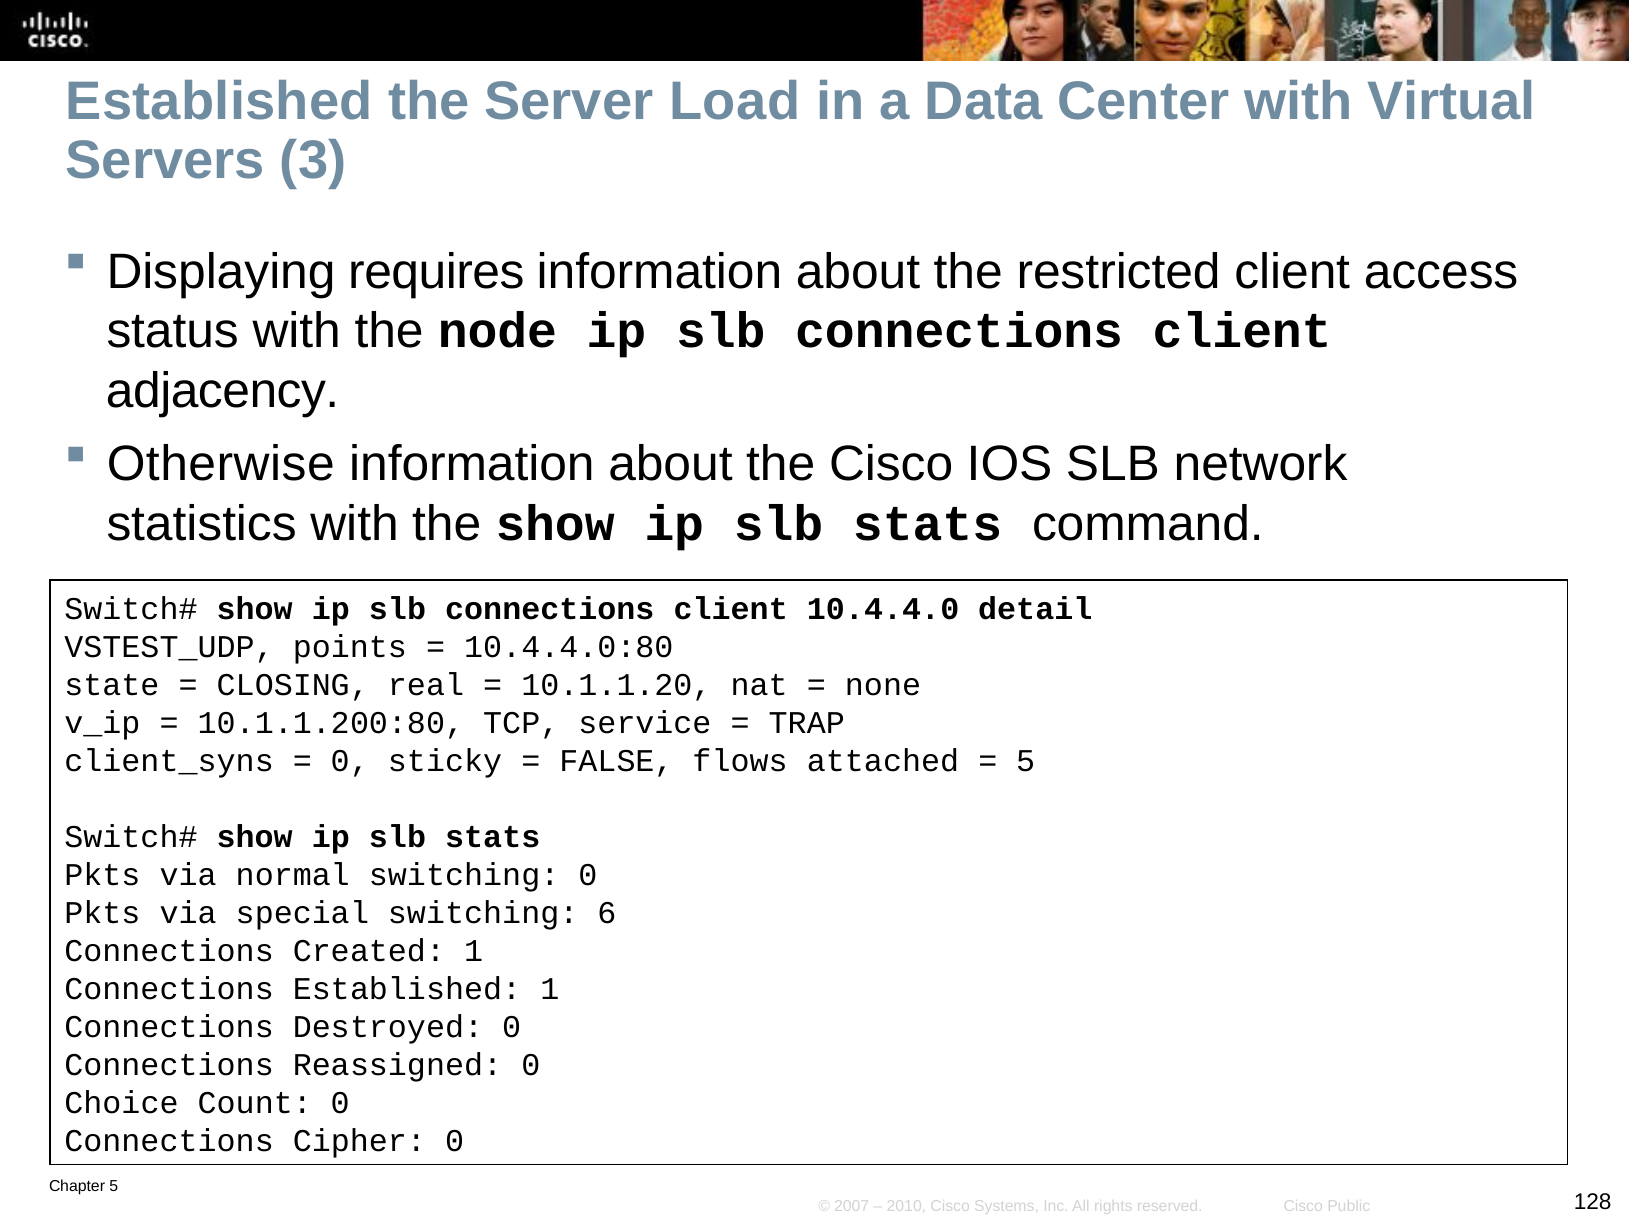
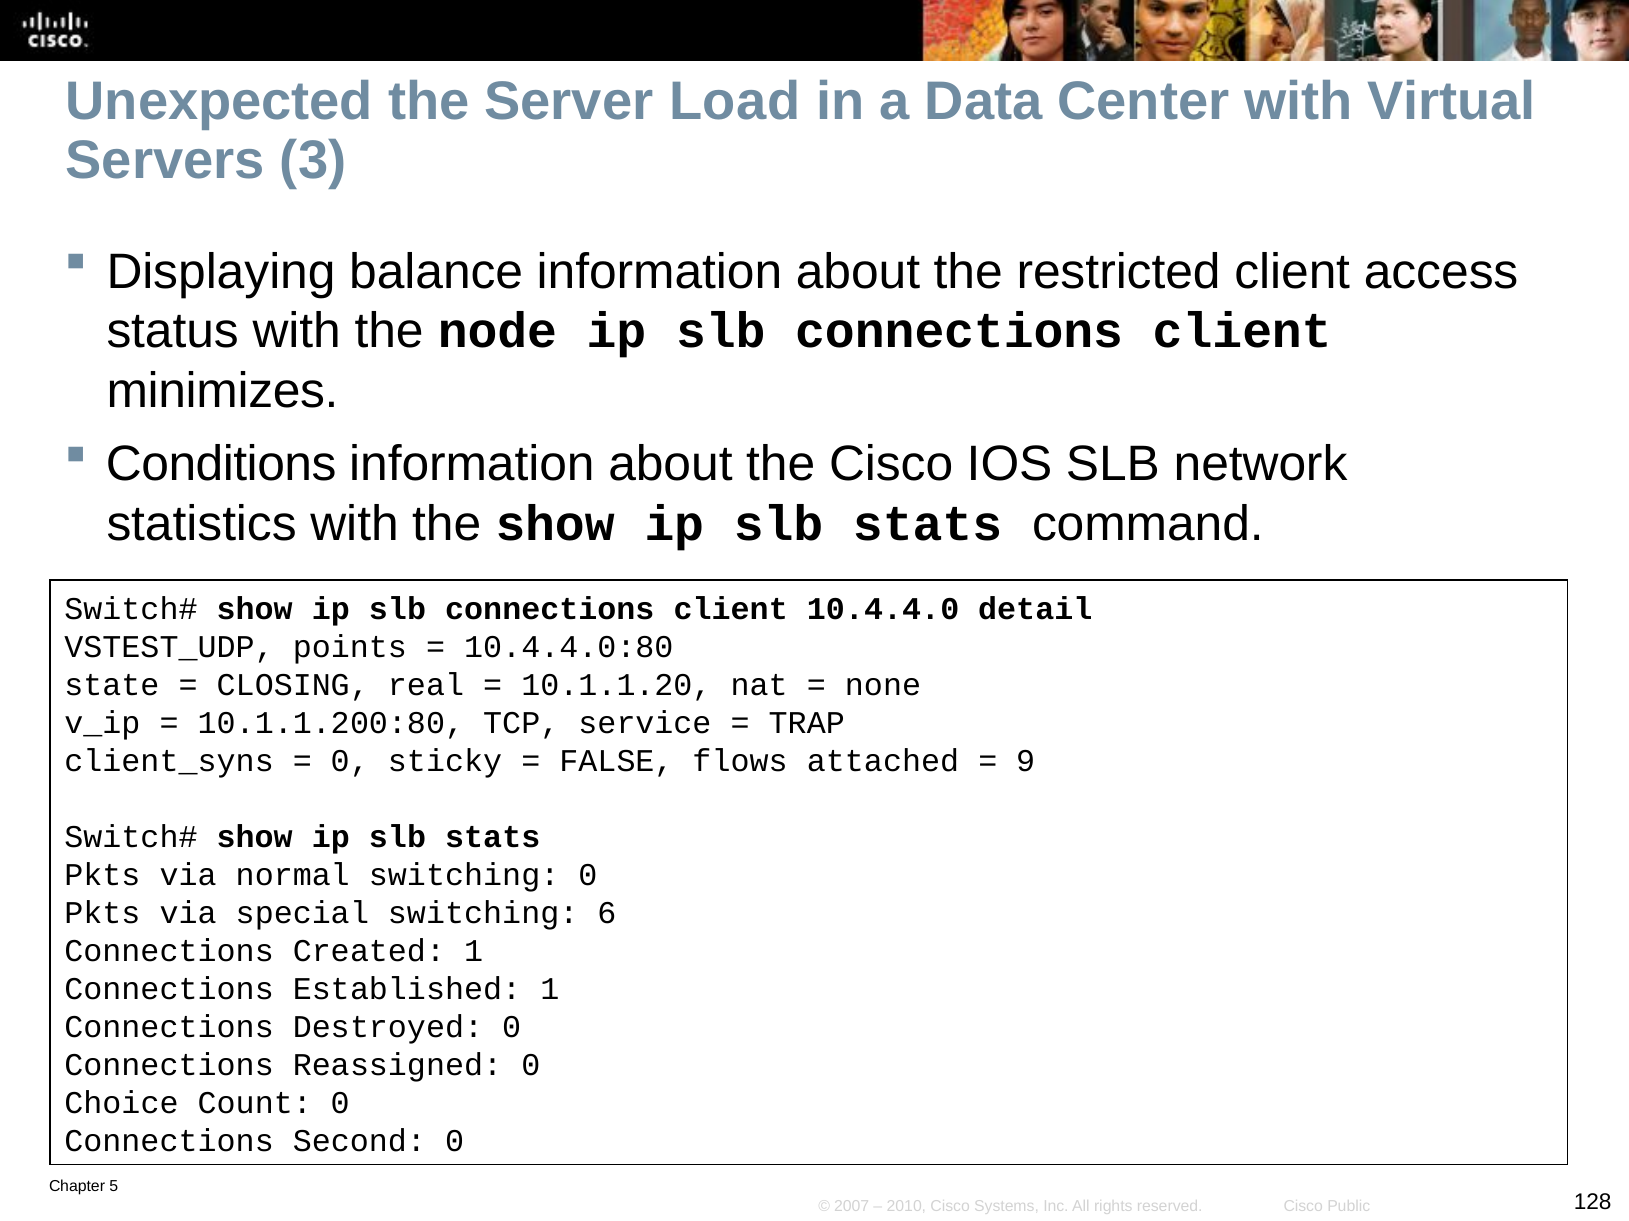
Established: Established -> Unexpected (219, 102)
requires: requires -> balance (436, 272)
adjacency: adjacency -> minimizes (223, 391)
Otherwise: Otherwise -> Conditions (221, 465)
5: 5 -> 9 (1026, 761)
Cipher: Cipher -> Second (359, 1142)
